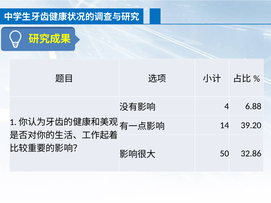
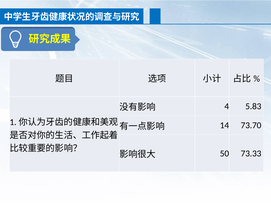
6.88: 6.88 -> 5.83 (253, 106)
39.20: 39.20 -> 73.70 (251, 126)
32.86: 32.86 -> 73.33 (251, 154)
